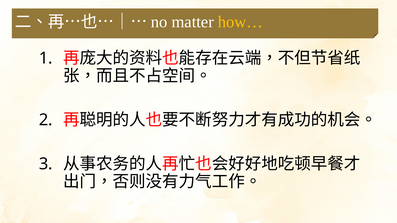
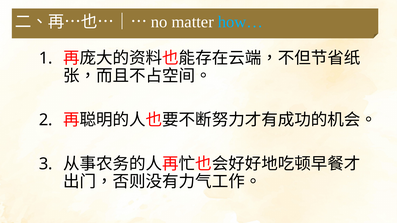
how… colour: yellow -> light blue (240, 22)
